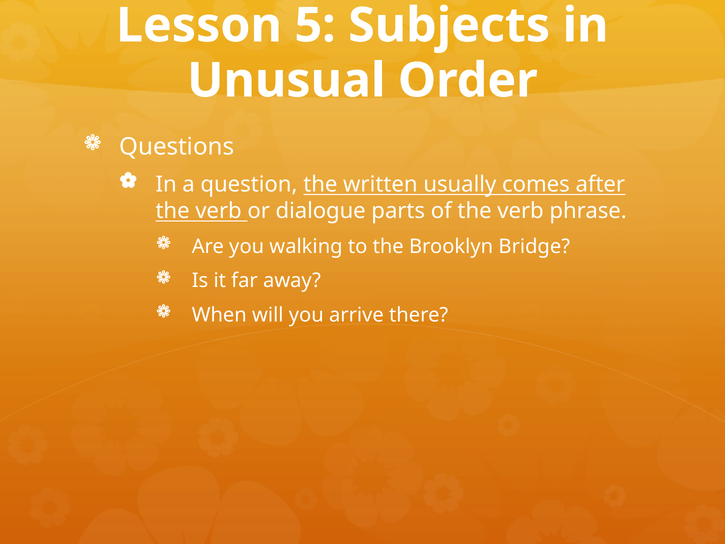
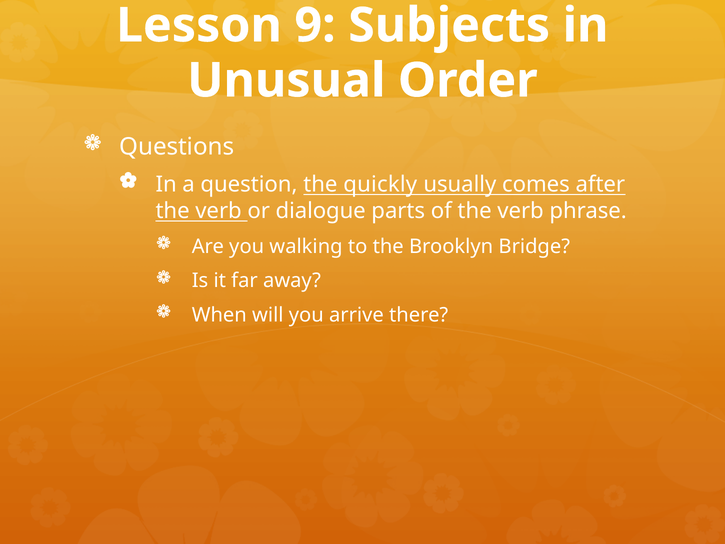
5: 5 -> 9 (315, 25)
written: written -> quickly (380, 184)
